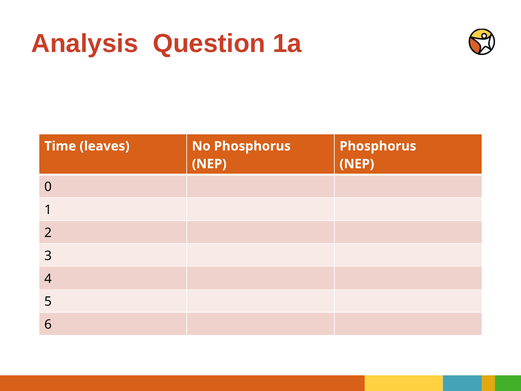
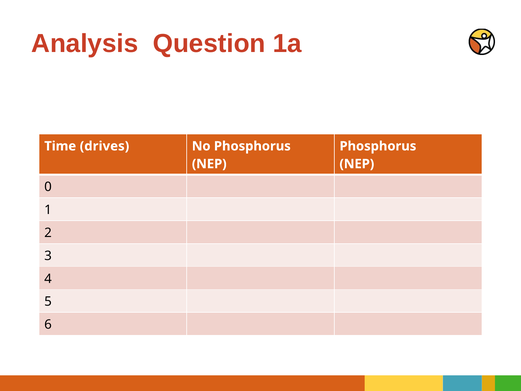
leaves: leaves -> drives (104, 146)
